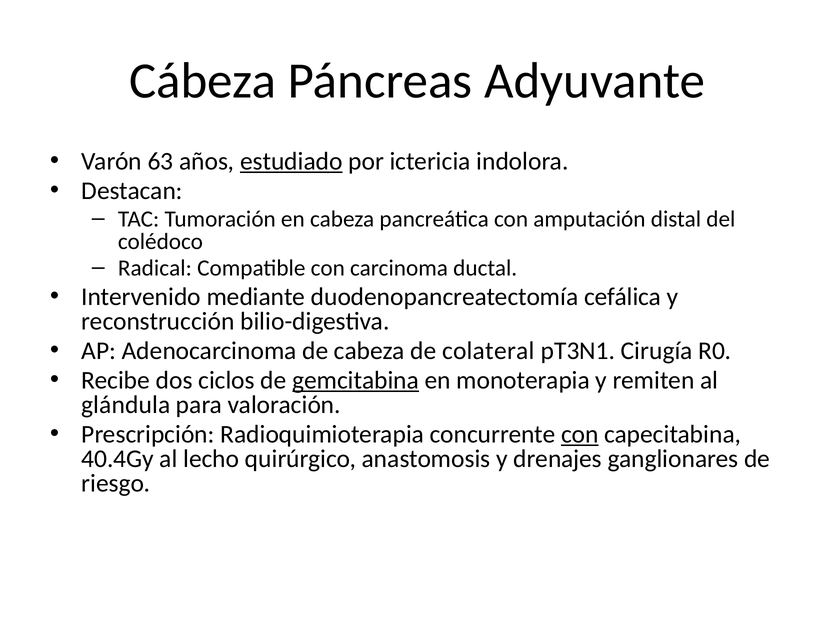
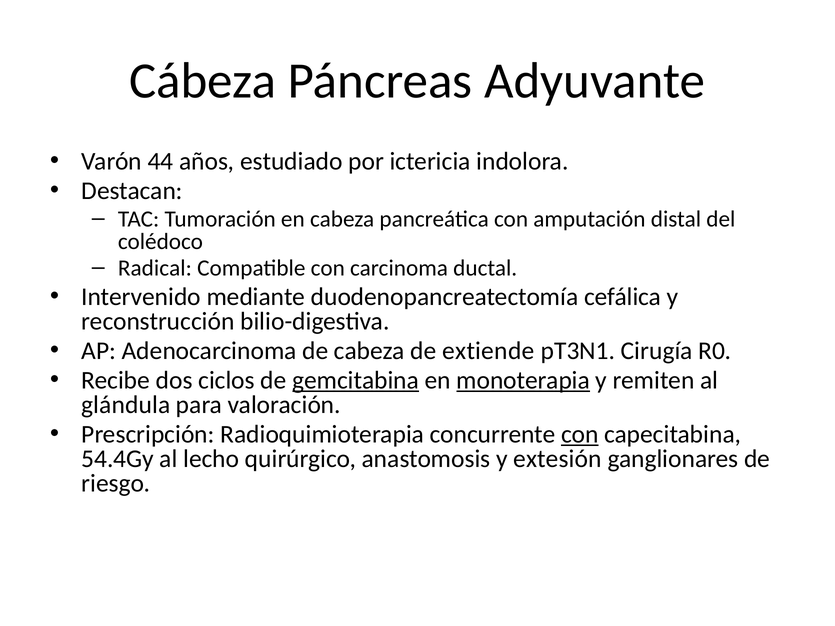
63: 63 -> 44 (160, 161)
estudiado underline: present -> none (291, 161)
colateral: colateral -> extiende (488, 351)
monoterapia underline: none -> present (523, 380)
40.4Gy: 40.4Gy -> 54.4Gy (118, 459)
drenajes: drenajes -> extesión (558, 459)
